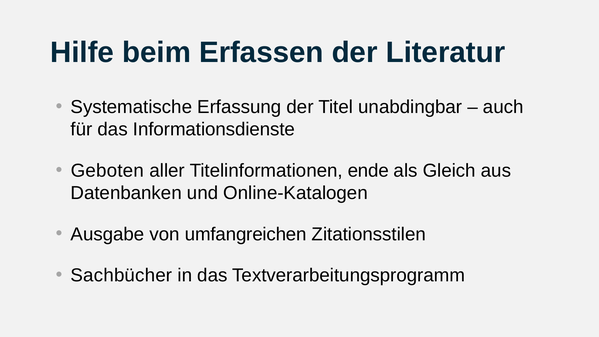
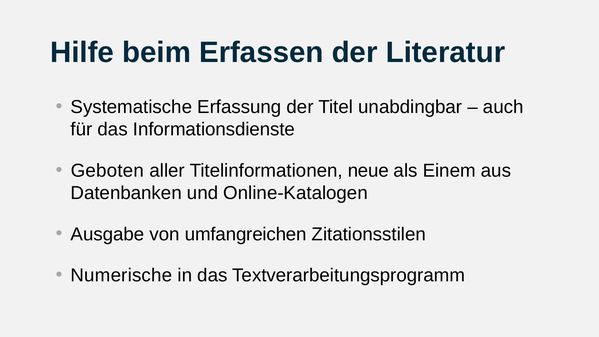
ende: ende -> neue (368, 170)
Gleich: Gleich -> Einem (449, 170)
Sachbücher: Sachbücher -> Numerische (121, 275)
